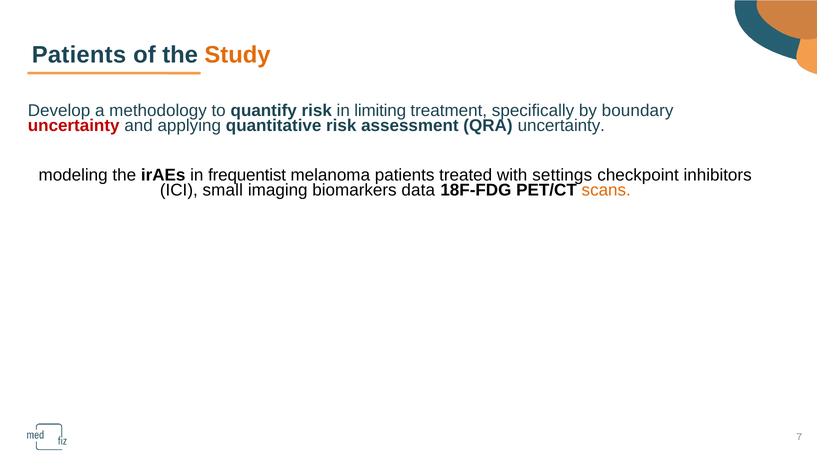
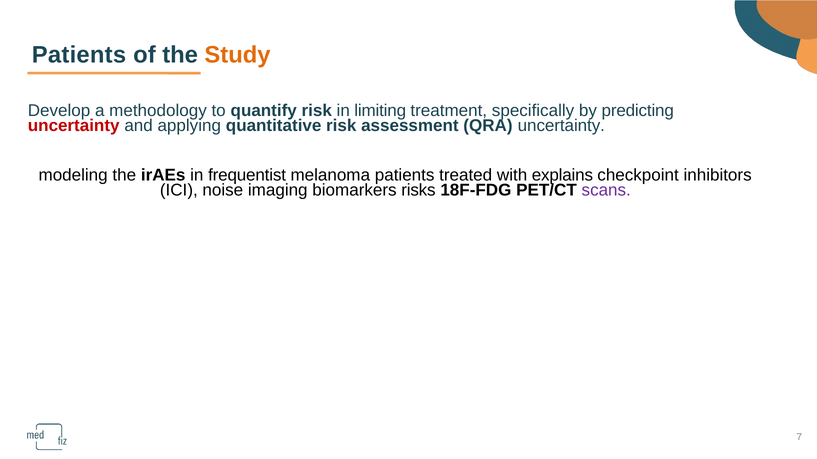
boundary: boundary -> predicting (638, 111)
settings: settings -> explains (562, 175)
small: small -> noise (223, 190)
data: data -> risks (418, 190)
scans colour: orange -> purple (606, 190)
